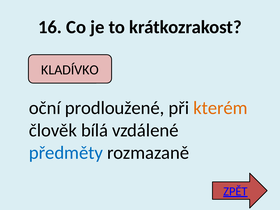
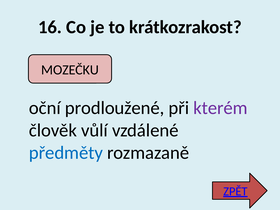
KLADÍVKO: KLADÍVKO -> MOZEČKU (70, 70)
kterém colour: orange -> purple (220, 108)
bílá: bílá -> vůlí (94, 130)
